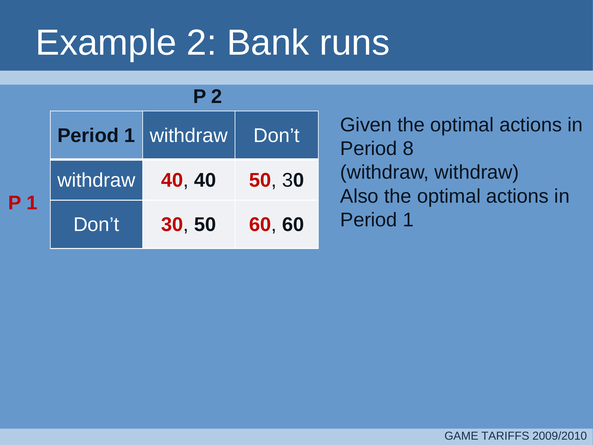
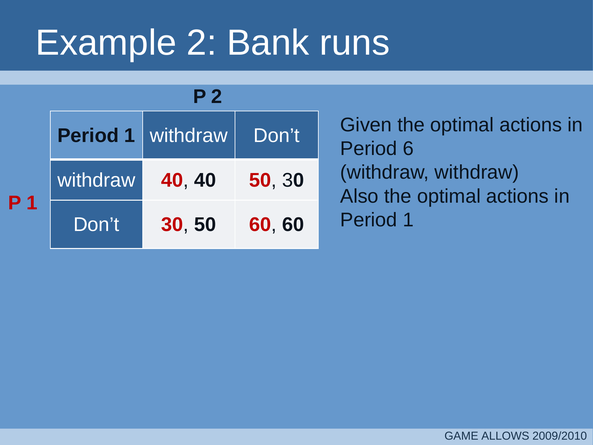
8: 8 -> 6 (408, 149)
TARIFFS: TARIFFS -> ALLOWS (505, 436)
